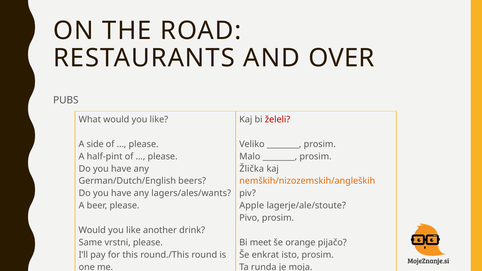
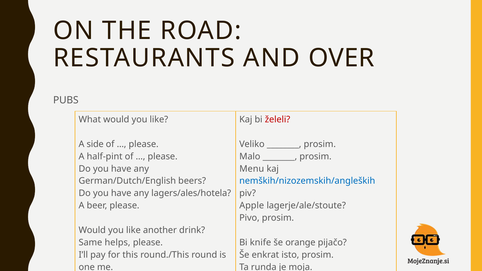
Žlička: Žlička -> Menu (252, 169)
nemških/nizozemskih/angleških colour: orange -> blue (307, 181)
lagers/ales/wants: lagers/ales/wants -> lagers/ales/hotela (191, 193)
vrstni: vrstni -> helps (118, 243)
meet: meet -> knife (261, 243)
